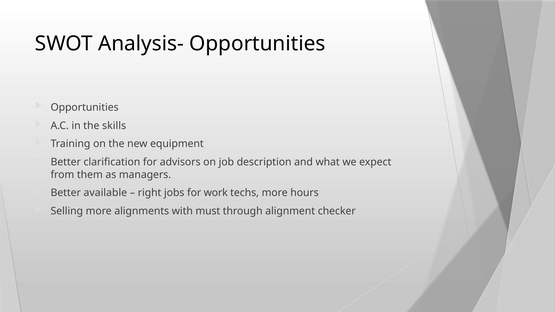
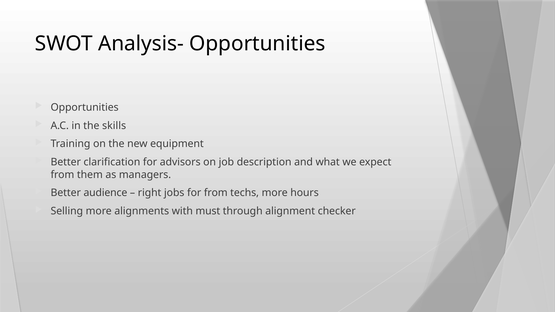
available: available -> audience (105, 193)
for work: work -> from (216, 193)
